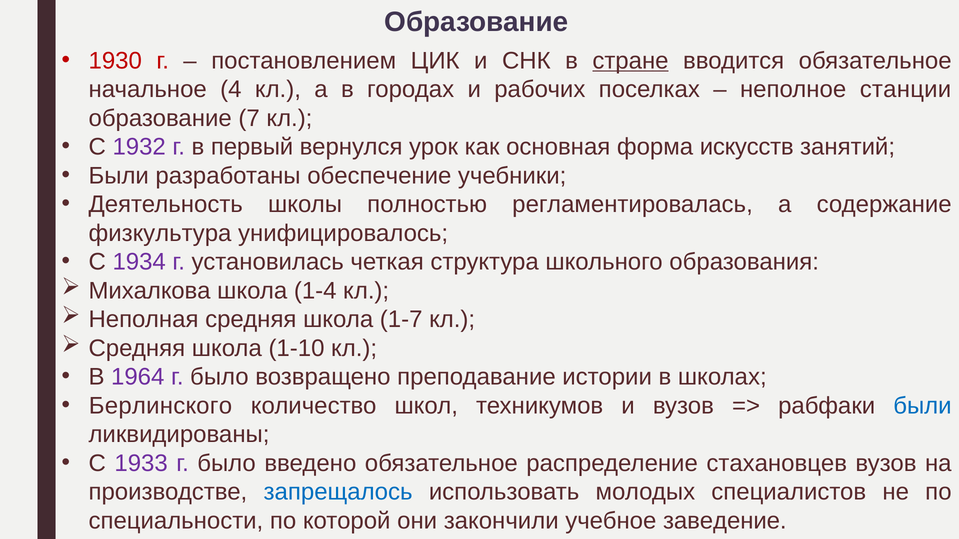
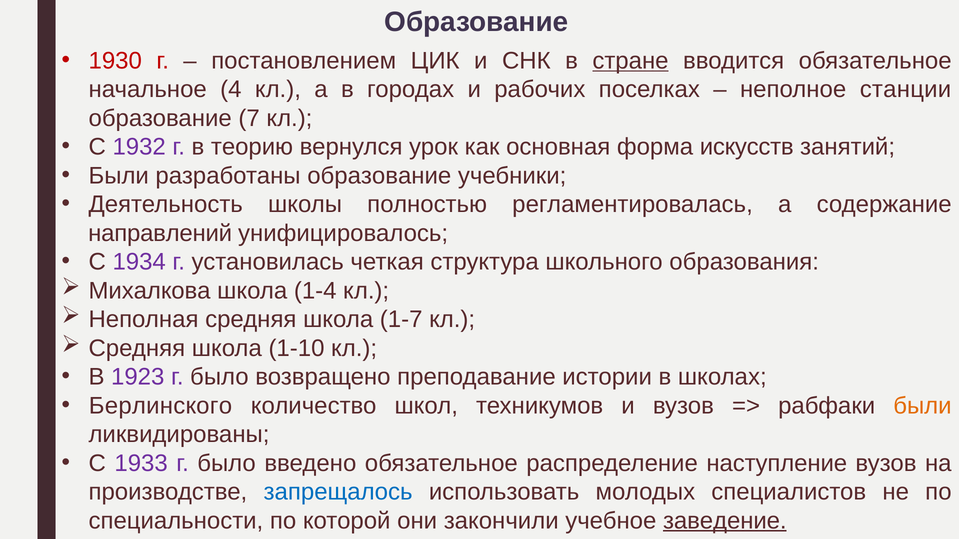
первый: первый -> теорию (252, 147)
разработаны обеспечение: обеспечение -> образование (379, 176)
физкультура: физкультура -> направлений (160, 233)
1964: 1964 -> 1923 (138, 377)
были colour: blue -> orange (922, 406)
стахановцев: стахановцев -> наступление (777, 464)
заведение underline: none -> present (725, 521)
